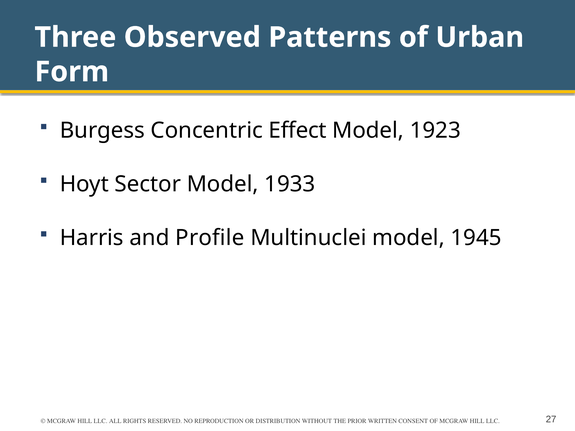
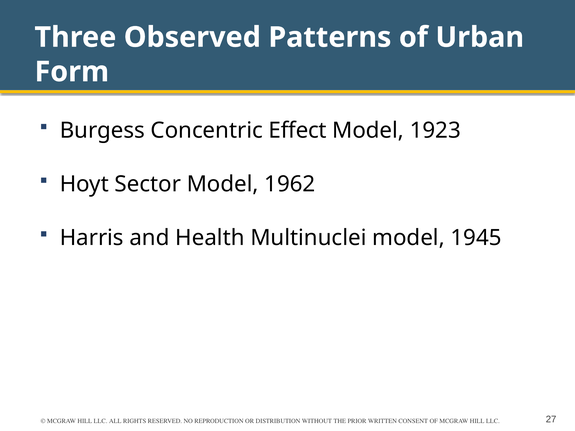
1933: 1933 -> 1962 (290, 184)
Profile: Profile -> Health (210, 238)
